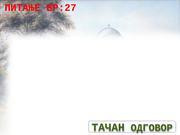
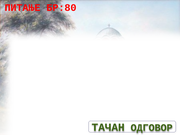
БР:27: БР:27 -> БР:80 (62, 8)
